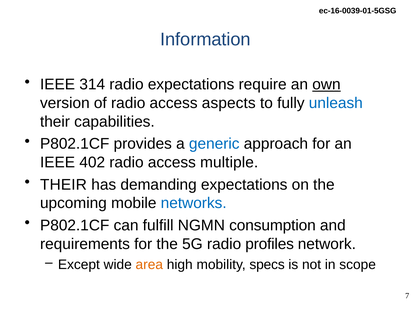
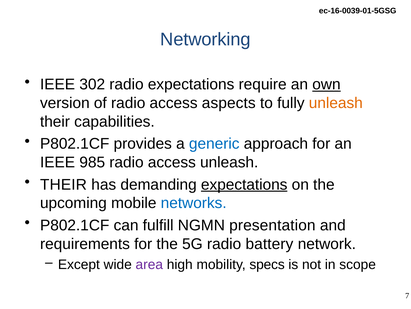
Information: Information -> Networking (206, 39)
314: 314 -> 302 (92, 84)
unleash colour: blue -> orange (336, 103)
402: 402 -> 985 (92, 162)
access multiple: multiple -> unleash (229, 162)
expectations underline: none -> present (244, 184)
consumption: consumption -> presentation (272, 225)
profiles: profiles -> battery (269, 243)
area colour: orange -> purple (149, 264)
